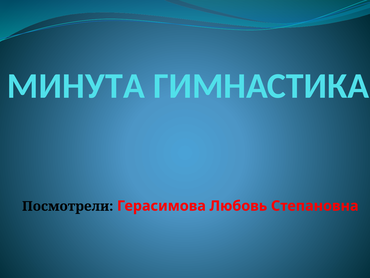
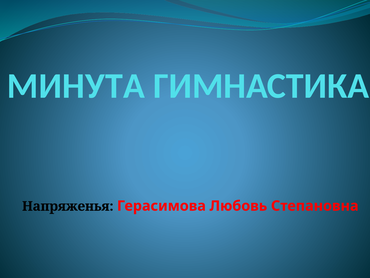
Посмотрели: Посмотрели -> Напряженья (68, 206)
